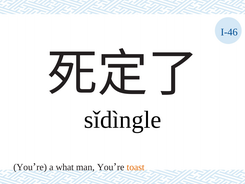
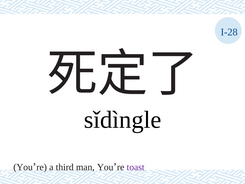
I-46: I-46 -> I-28 (229, 32)
what: what -> third (65, 167)
toast colour: orange -> purple (136, 167)
